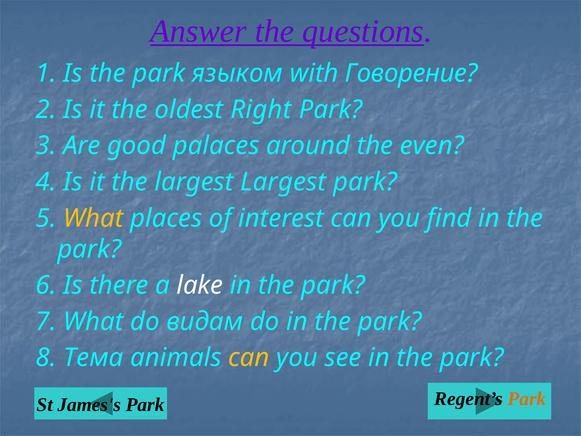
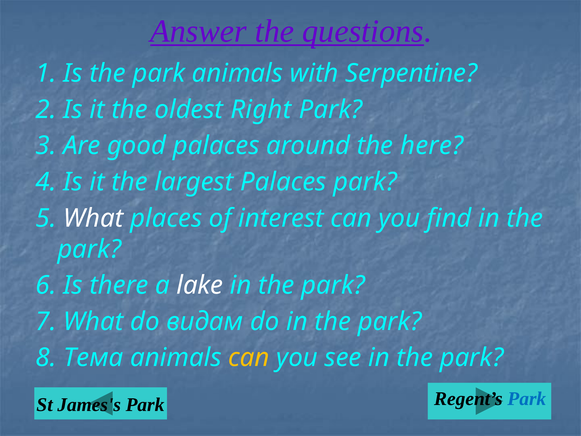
park языком: языком -> animals (237, 73)
Говорение: Говорение -> Serpentine (411, 73)
even: even -> here (432, 146)
largest Largest: Largest -> Palaces (283, 182)
What colour: yellow -> white (93, 218)
Park colour: orange -> blue (527, 398)
